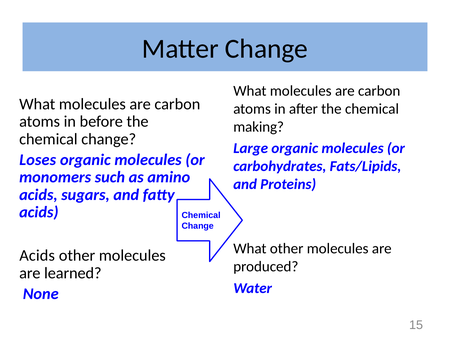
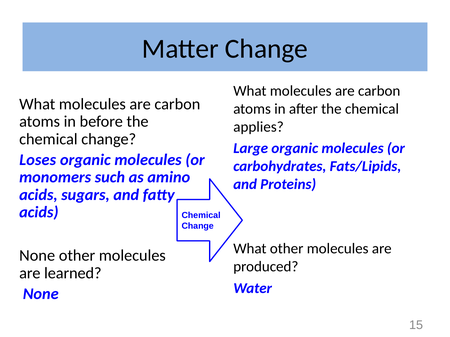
making: making -> applies (259, 127)
Acids: Acids -> None (37, 256)
